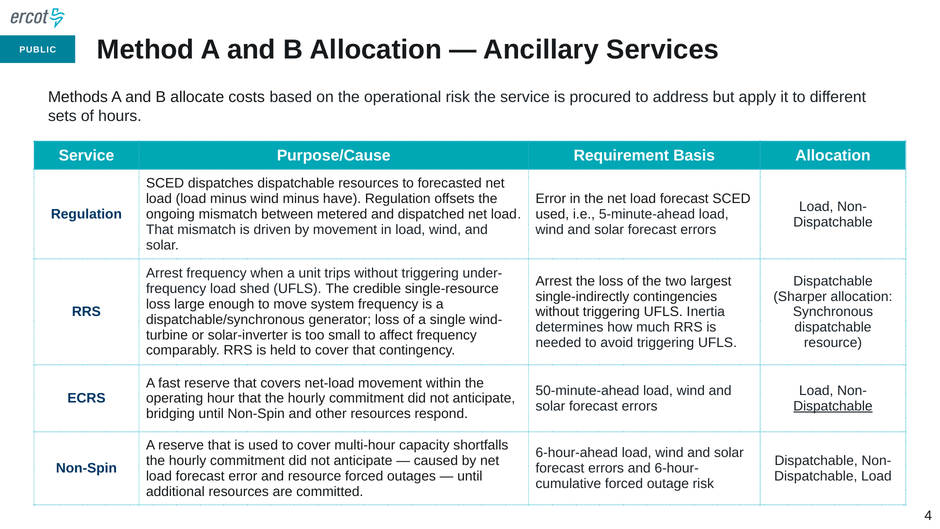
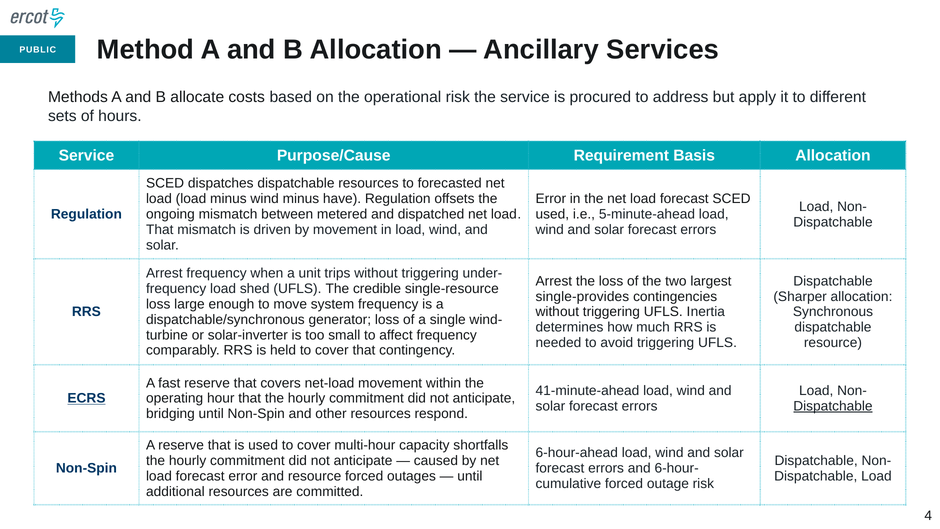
single-indirectly: single-indirectly -> single-provides (582, 296)
50-minute-ahead: 50-minute-ahead -> 41-minute-ahead (587, 390)
ECRS underline: none -> present (86, 398)
